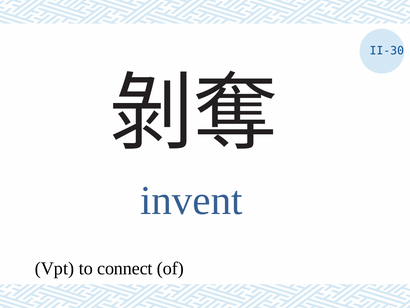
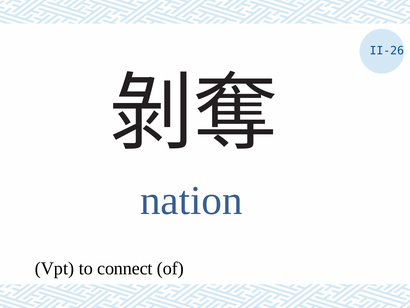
II-30: II-30 -> II-26 (387, 51)
invent: invent -> nation (191, 200)
